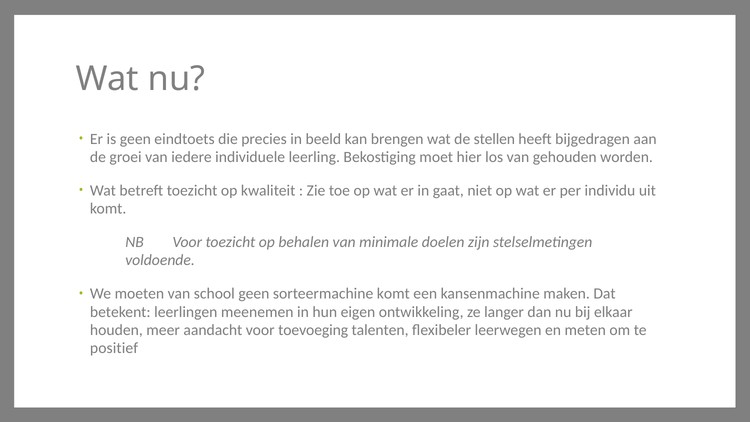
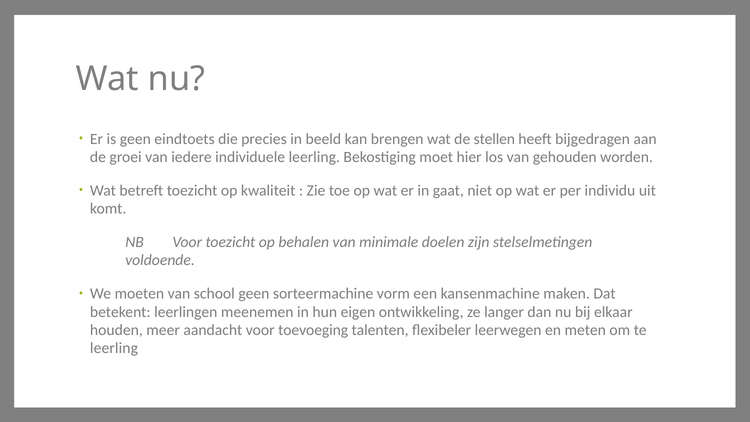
sorteermachine komt: komt -> vorm (393, 294)
positief: positief -> leerling (114, 348)
